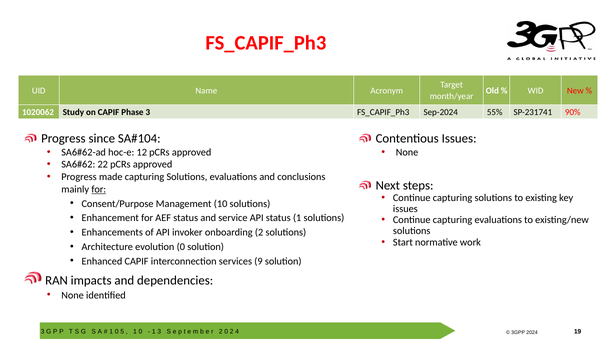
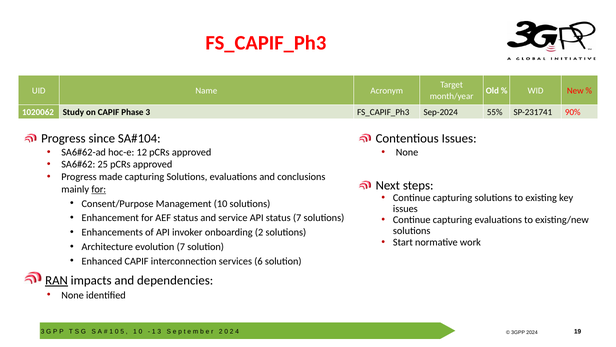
22: 22 -> 25 (103, 164)
status 1: 1 -> 7 (297, 218)
evolution 0: 0 -> 7 (181, 246)
9: 9 -> 6 (258, 261)
RAN underline: none -> present (57, 280)
